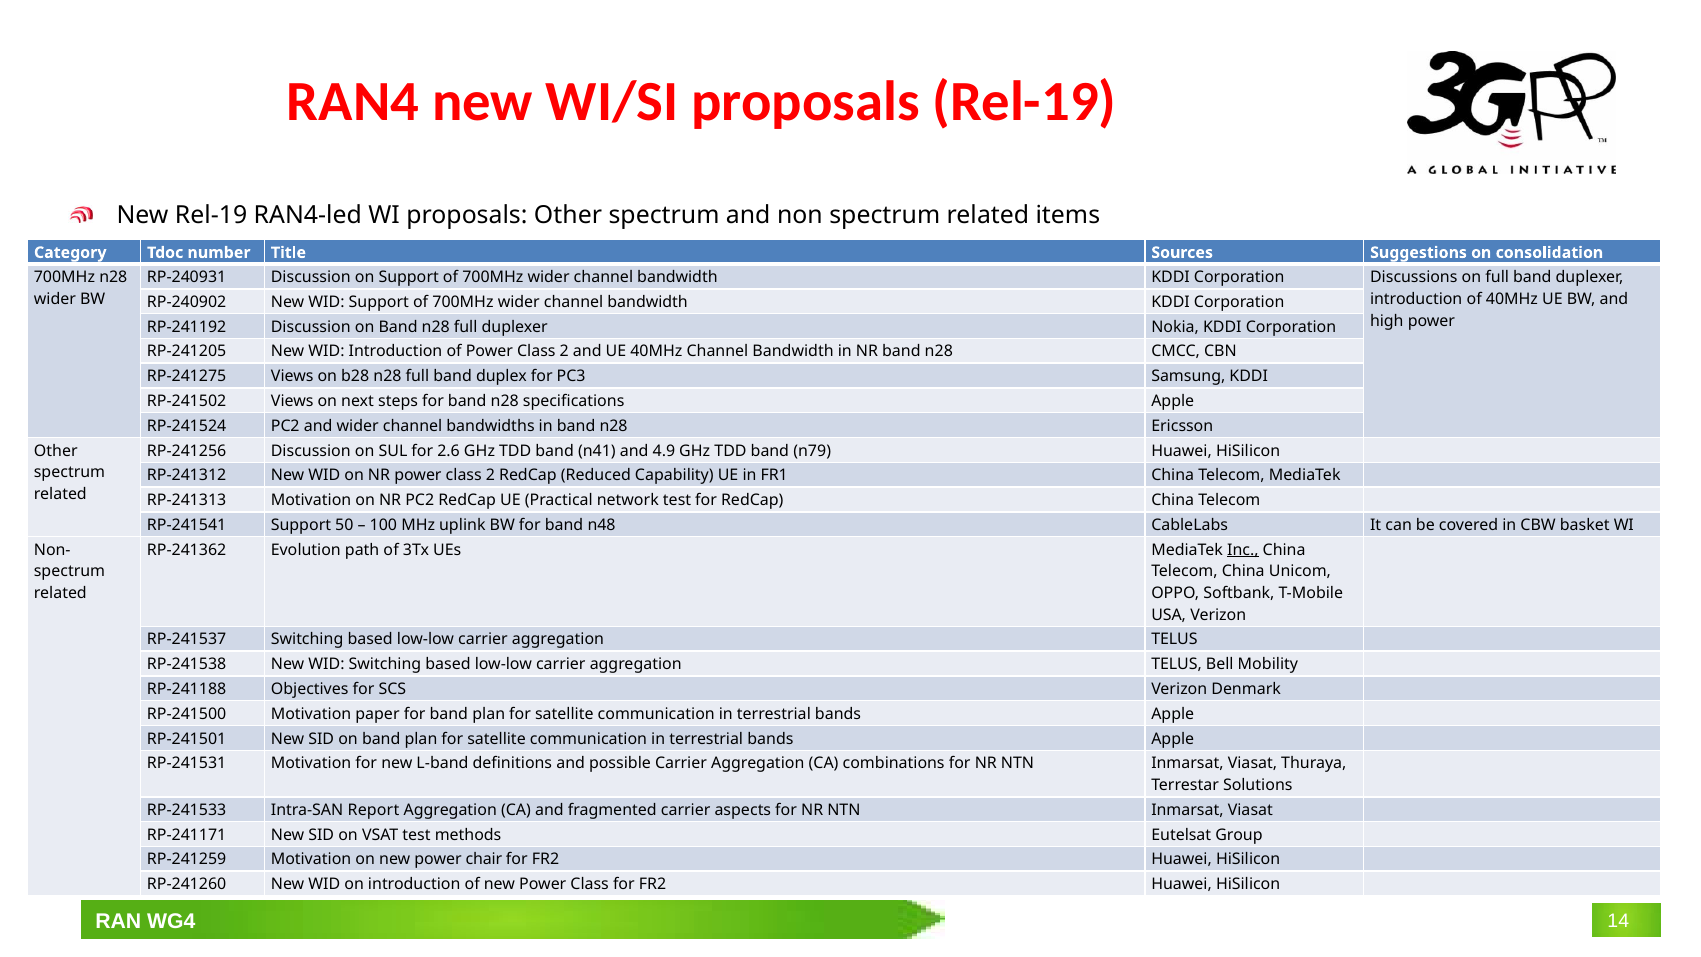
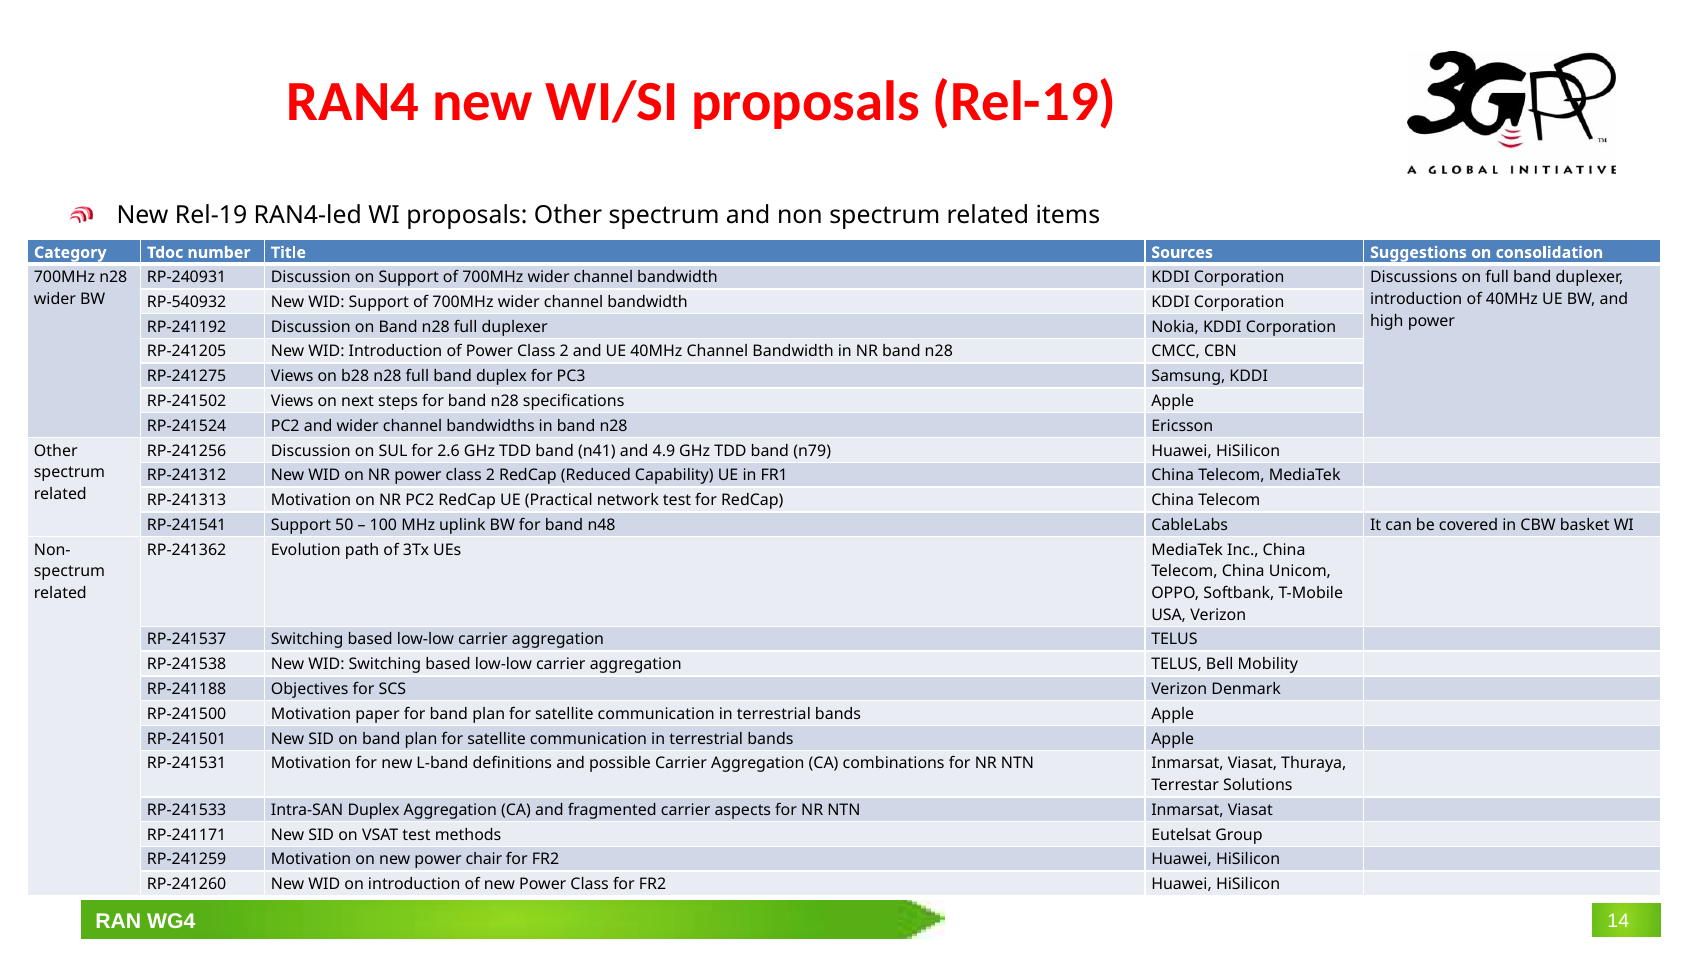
RP-240902: RP-240902 -> RP-540932 (187, 302)
Inc underline: present -> none (1243, 550)
Intra-SAN Report: Report -> Duplex (374, 810)
